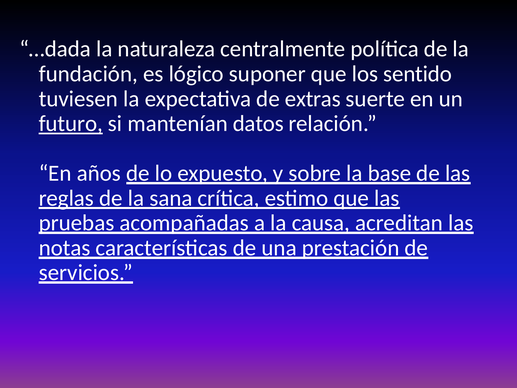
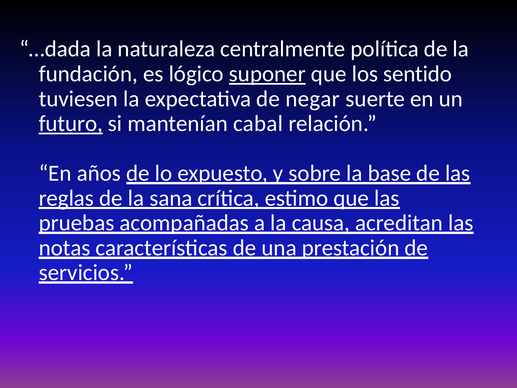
suponer underline: none -> present (267, 74)
extras: extras -> negar (313, 99)
datos: datos -> cabal (258, 124)
